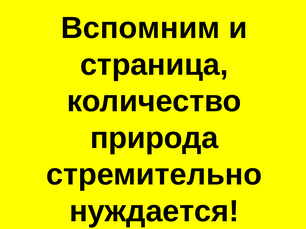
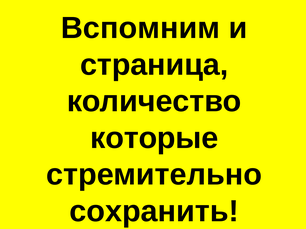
природа: природа -> которые (154, 138)
нуждается: нуждается -> сохранить (154, 212)
